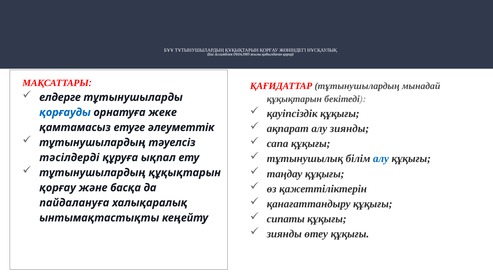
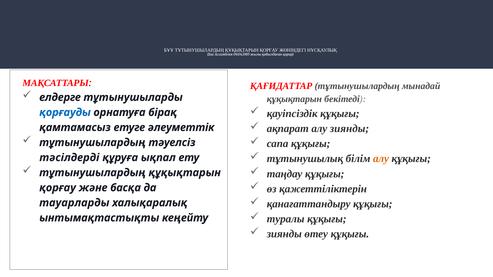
жеке: жеке -> бірақ (163, 112)
алу colour: blue -> orange (381, 159)
пайдалануға: пайдалануға -> тауарларды (74, 203)
сипаты: сипаты -> туралы (286, 219)
